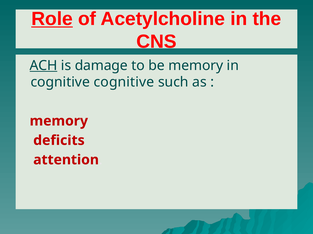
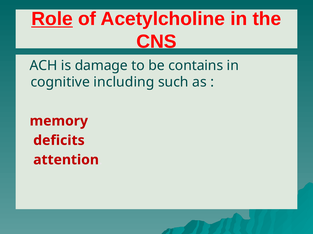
ACH underline: present -> none (44, 66)
be memory: memory -> contains (196, 66)
cognitive cognitive: cognitive -> including (124, 82)
